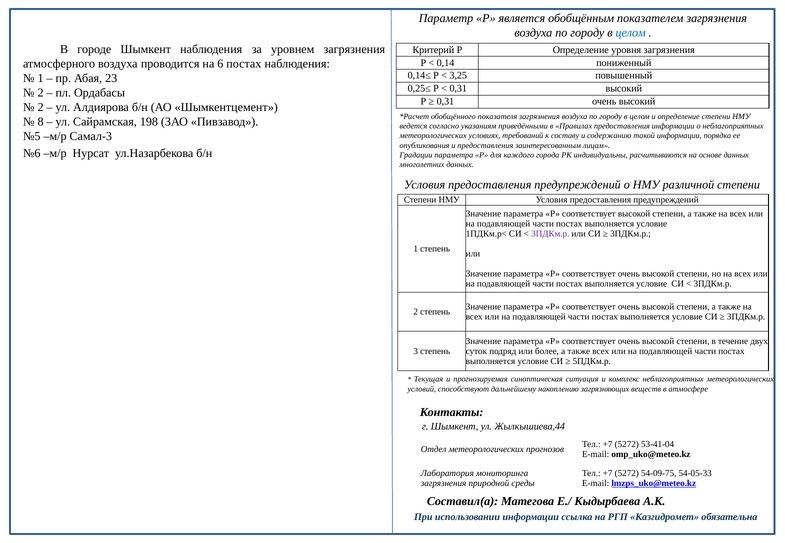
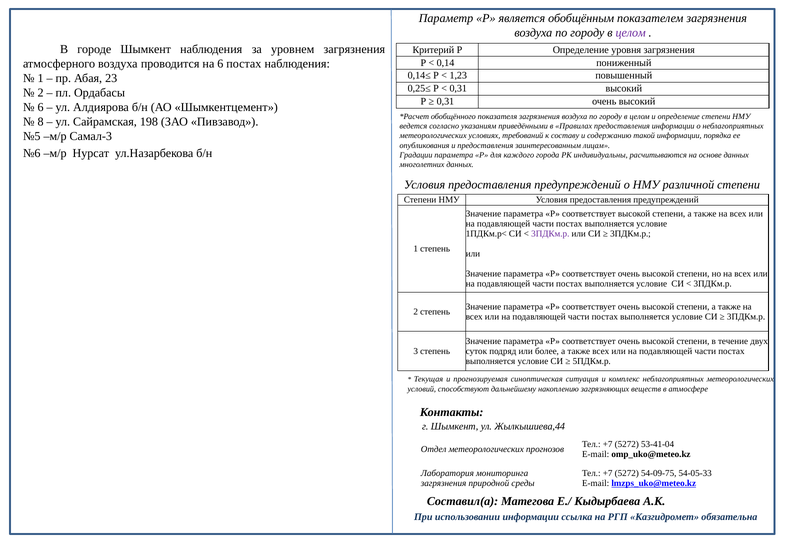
целом colour: blue -> purple (631, 33)
3,25: 3,25 -> 1,23 (458, 76)
2: 2 -> 6 (41, 107)
